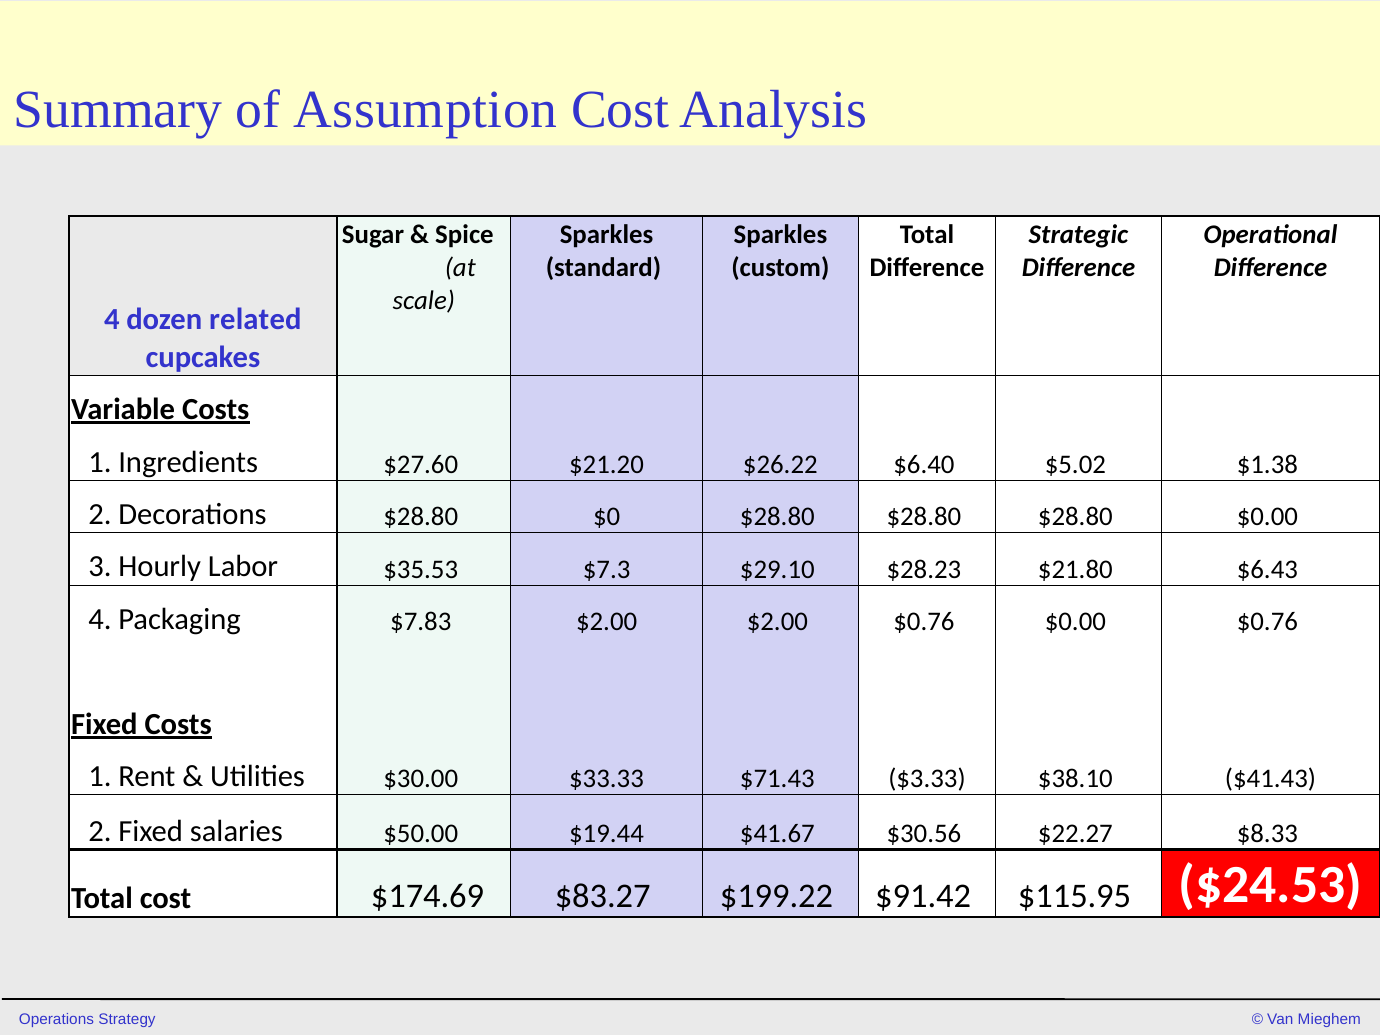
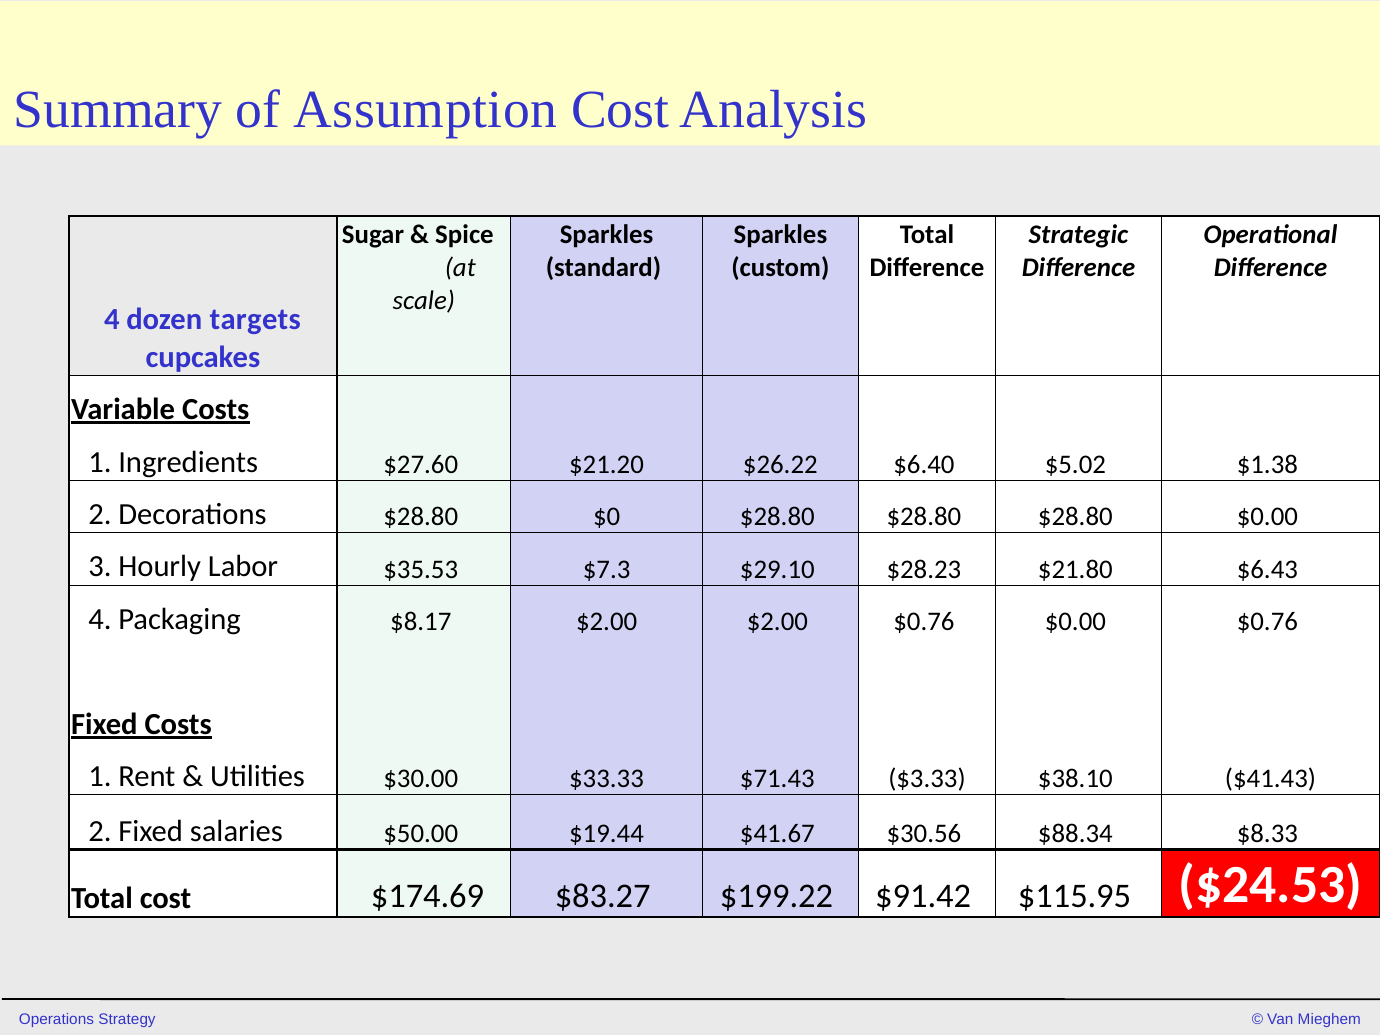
related: related -> targets (255, 320)
$7.83: $7.83 -> $8.17 (421, 622)
$22.27: $22.27 -> $88.34 (1075, 833)
